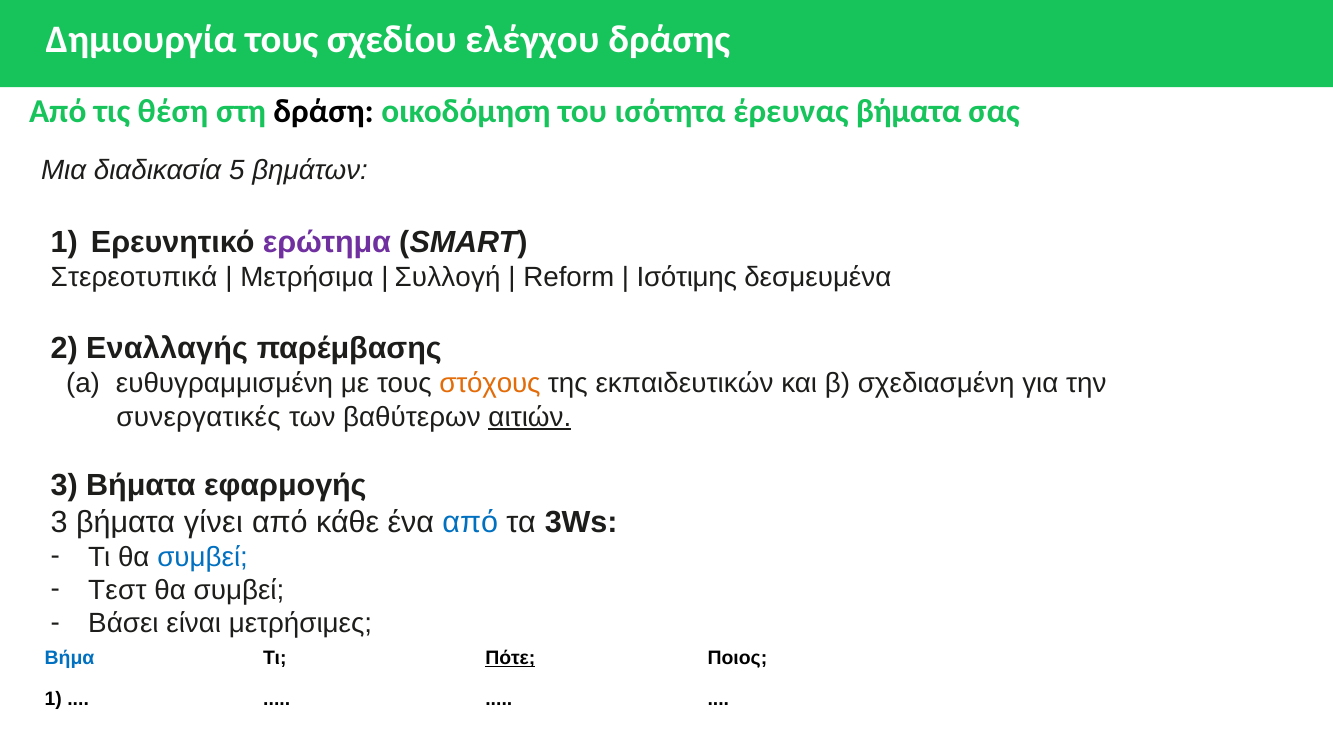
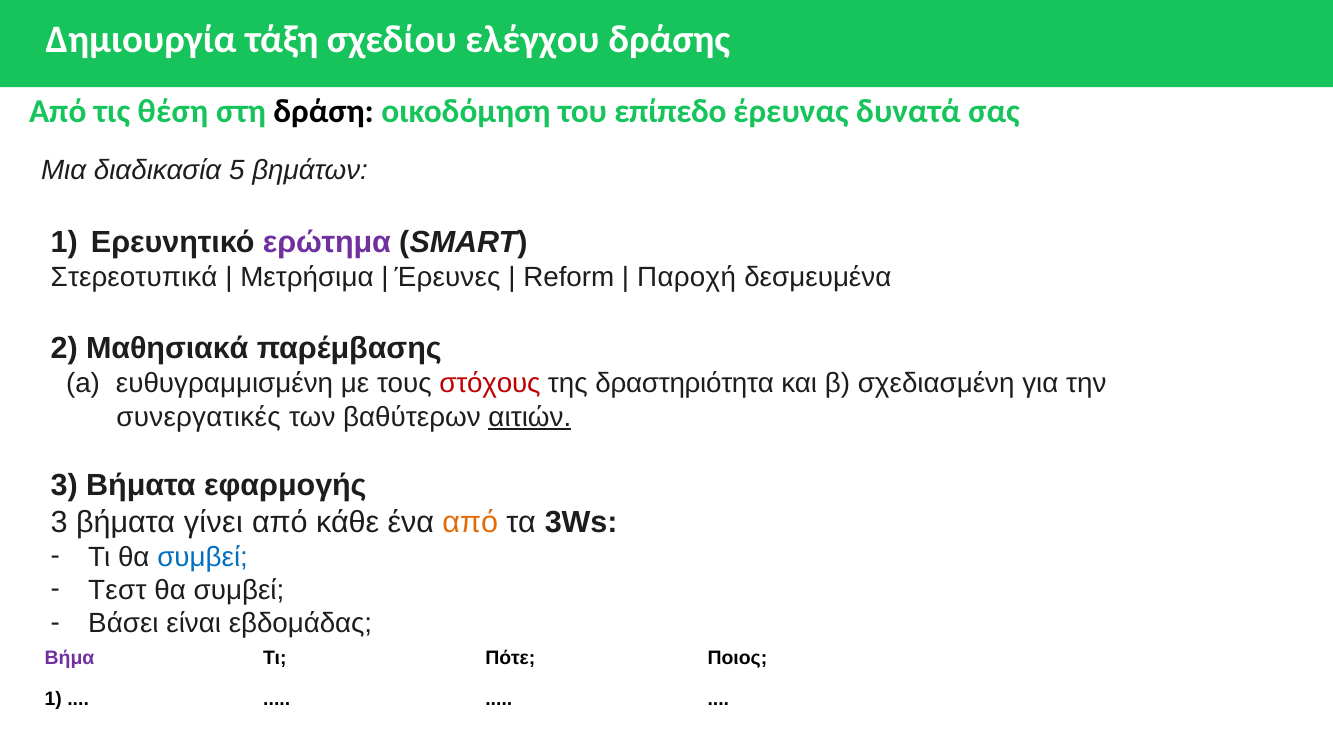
Δημιουργία τους: τους -> τάξη (282, 39)
ισότητα: ισότητα -> επίπεδο (670, 111)
έρευνας βήματα: βήματα -> δυνατά (908, 111)
Συλλογή: Συλλογή -> Έρευνες (448, 277)
Ισότιμης: Ισότιμης -> Παροχή (687, 277)
Εναλλαγής: Εναλλαγής -> Μαθησιακά (167, 349)
στόχους colour: orange -> red (490, 384)
εκπαιδευτικών: εκπαιδευτικών -> δραστηριότητα (685, 384)
από colour: blue -> orange (470, 522)
μετρήσιμες: μετρήσιμες -> εβδομάδας (301, 624)
Βήμα colour: blue -> purple (70, 658)
Πότε underline: present -> none (510, 658)
